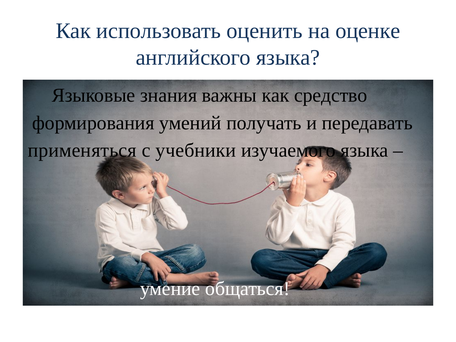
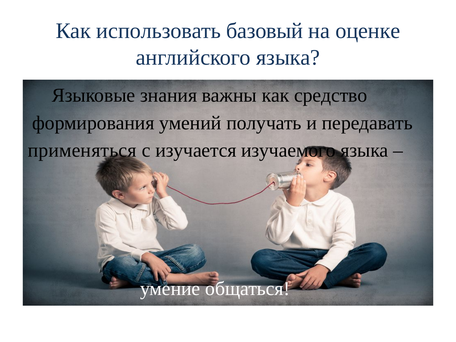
оценить: оценить -> базовый (265, 31)
учебники: учебники -> изучается (196, 150)
